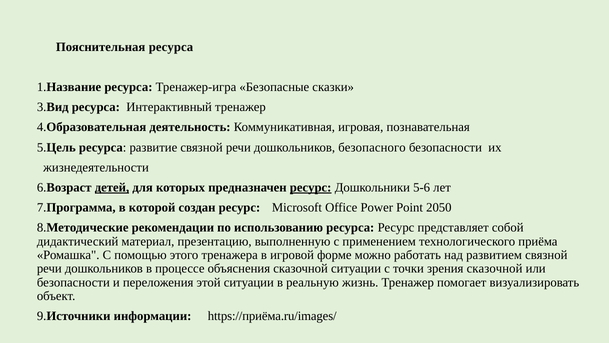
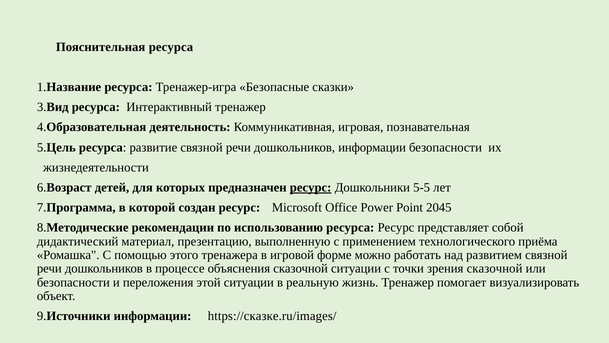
дошкольников безопасного: безопасного -> информации (372, 147)
детей underline: present -> none (112, 187)
5-6: 5-6 -> 5-5 (422, 187)
2050: 2050 -> 2045 (439, 207)
https://приёма.ru/images/: https://приёма.ru/images/ -> https://сказке.ru/images/ (272, 316)
